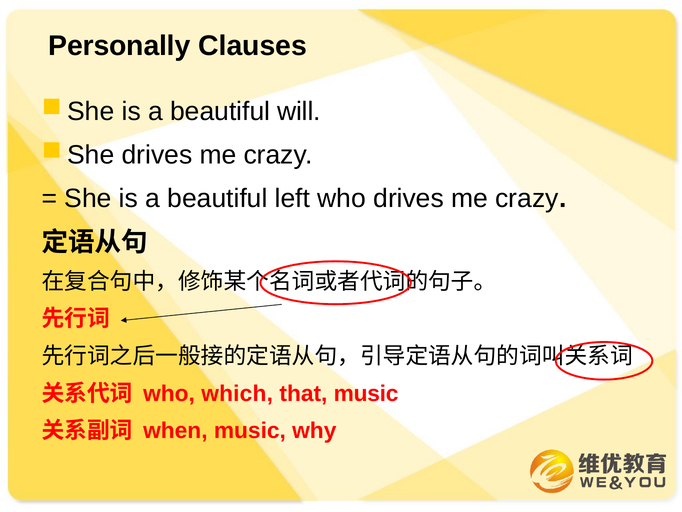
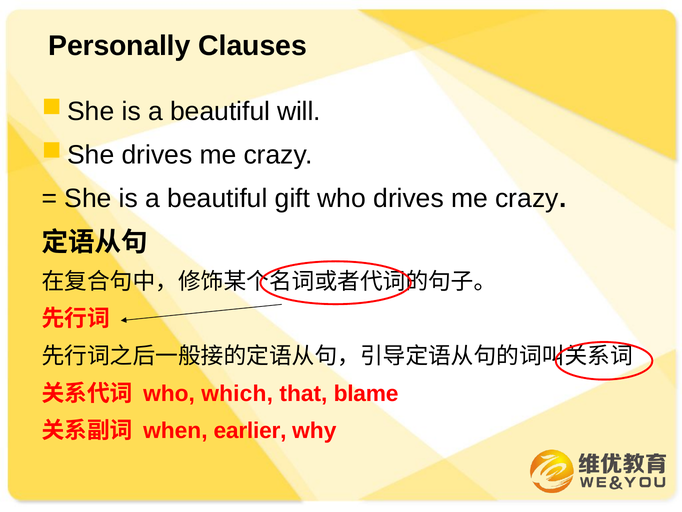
left: left -> gift (292, 199)
that music: music -> blame (366, 393)
when music: music -> earlier (250, 430)
